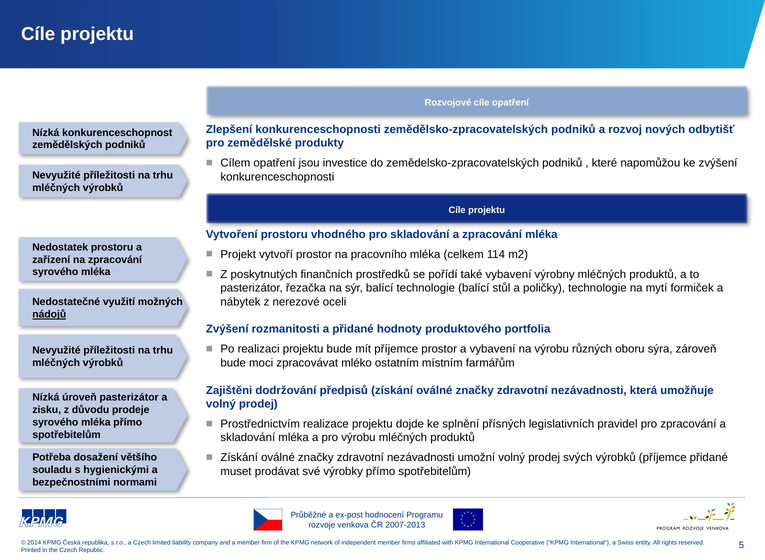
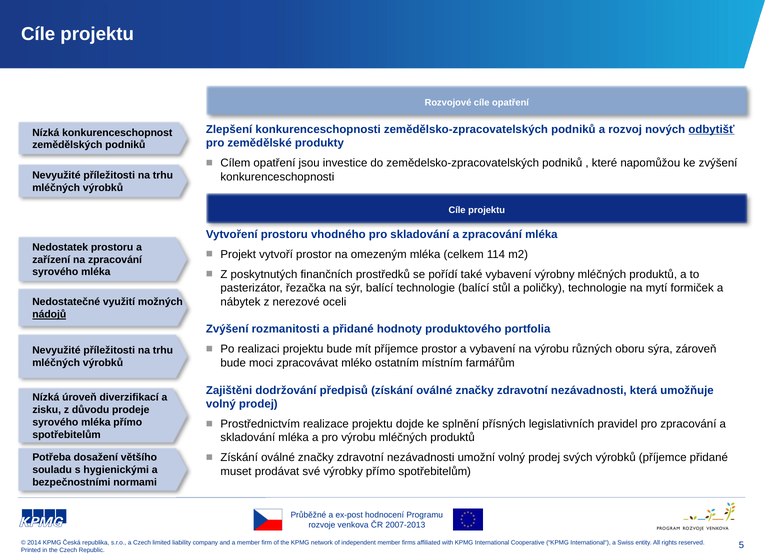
odbytišť underline: none -> present (711, 130)
pracovního: pracovního -> omezeným (379, 255)
úroveň pasterizátor: pasterizátor -> diverzifikací (129, 398)
